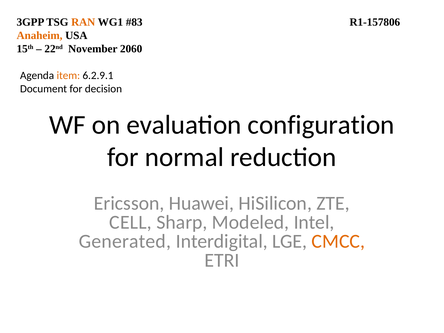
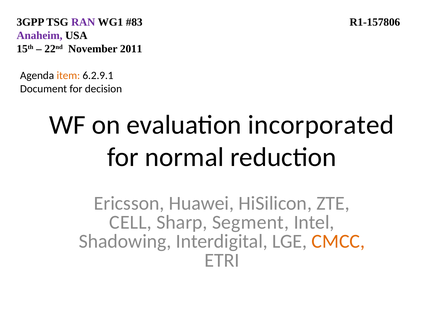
RAN colour: orange -> purple (83, 22)
Anaheim colour: orange -> purple (40, 36)
2060: 2060 -> 2011 (131, 49)
configuration: configuration -> incorporated (321, 125)
Modeled: Modeled -> Segment (251, 222)
Generated: Generated -> Shadowing (125, 241)
